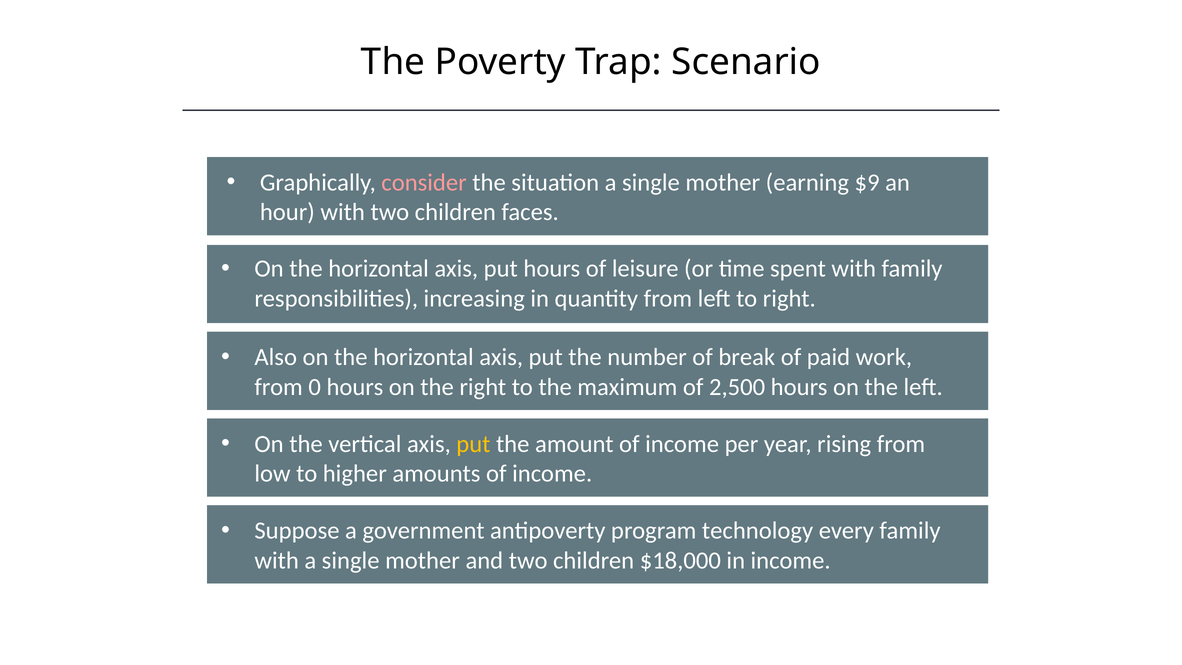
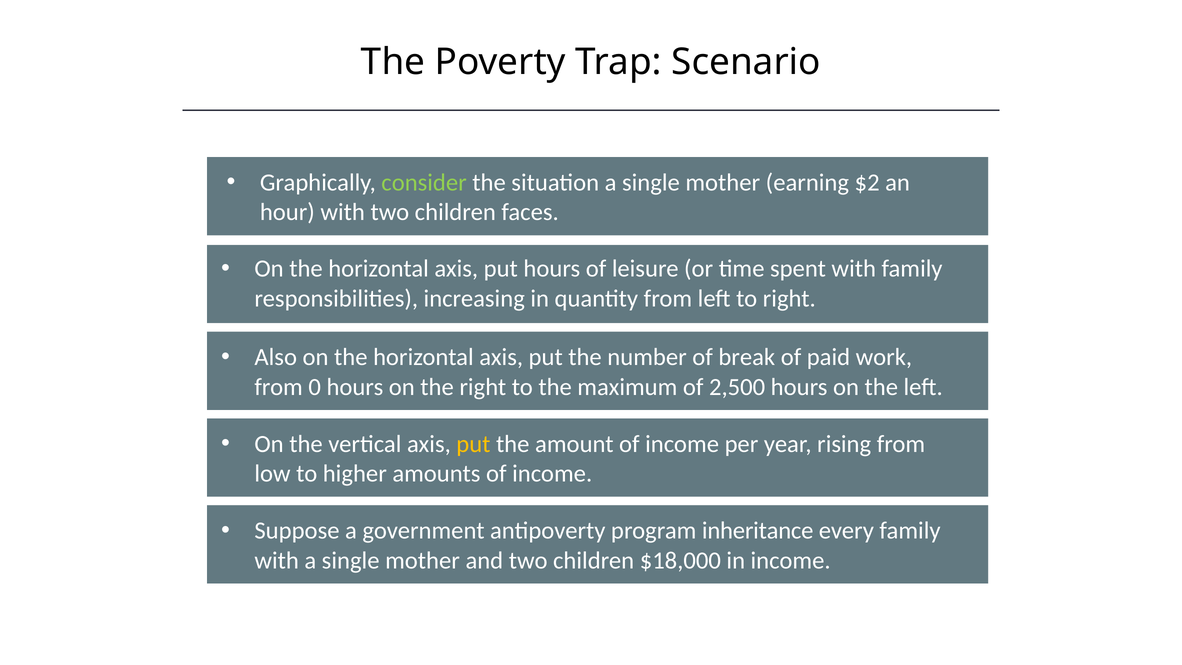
consider colour: pink -> light green (424, 183)
$9: $9 -> $2 (867, 183)
technology: technology -> inheritance (758, 531)
